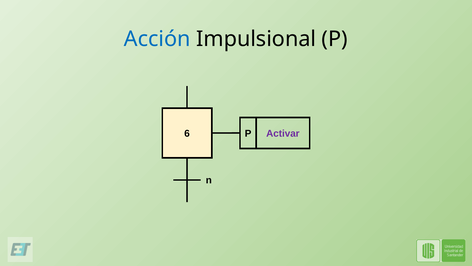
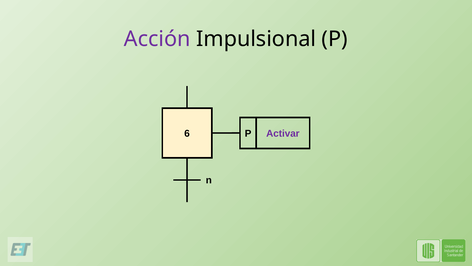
Acción colour: blue -> purple (157, 39)
